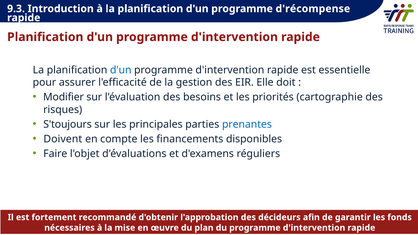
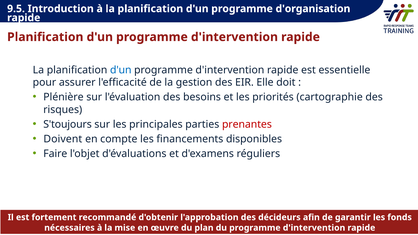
9.3: 9.3 -> 9.5 (16, 9)
d'récompense: d'récompense -> d'organisation (313, 9)
Modifier: Modifier -> Plénière (63, 97)
prenantes colour: blue -> red (247, 124)
